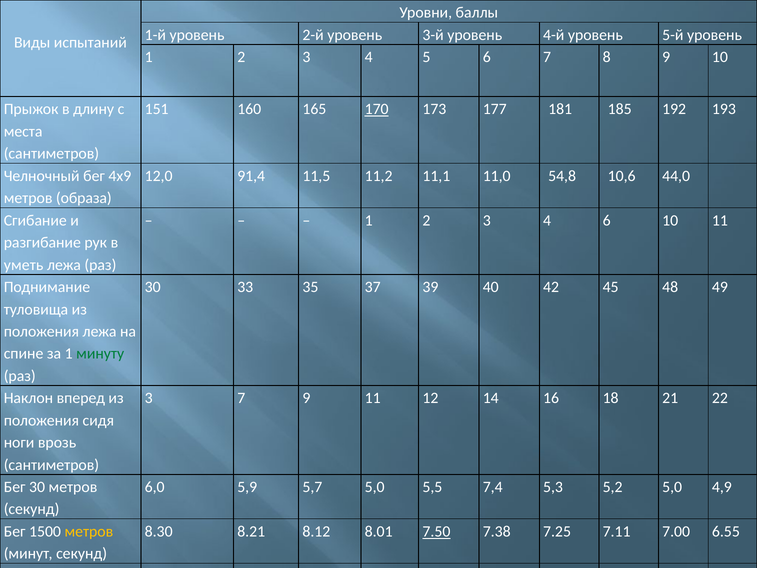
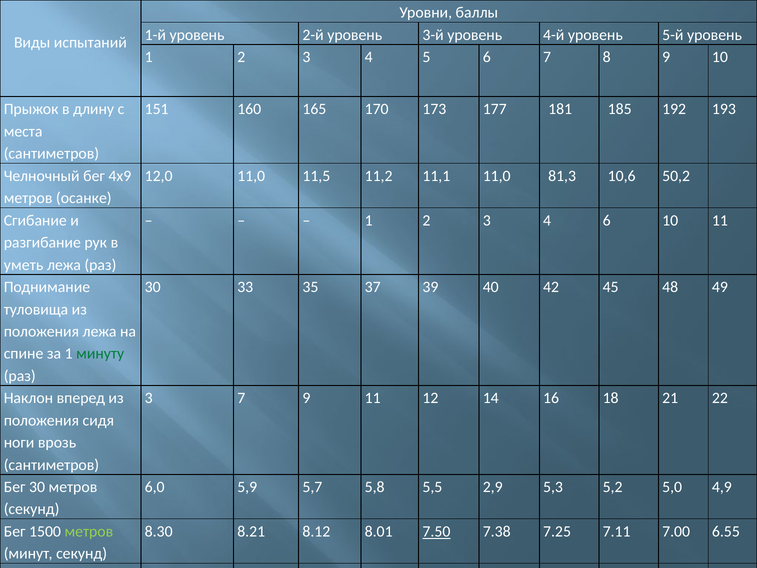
170 underline: present -> none (377, 109)
12,0 91,4: 91,4 -> 11,0 (251, 176)
54,8: 54,8 -> 81,3 (562, 176)
44,0: 44,0 -> 50,2 (676, 176)
образа: образа -> осанке (84, 198)
5,7 5,0: 5,0 -> 5,8 (375, 487)
7,4: 7,4 -> 2,9 (493, 487)
метров colour: yellow -> light green (89, 531)
